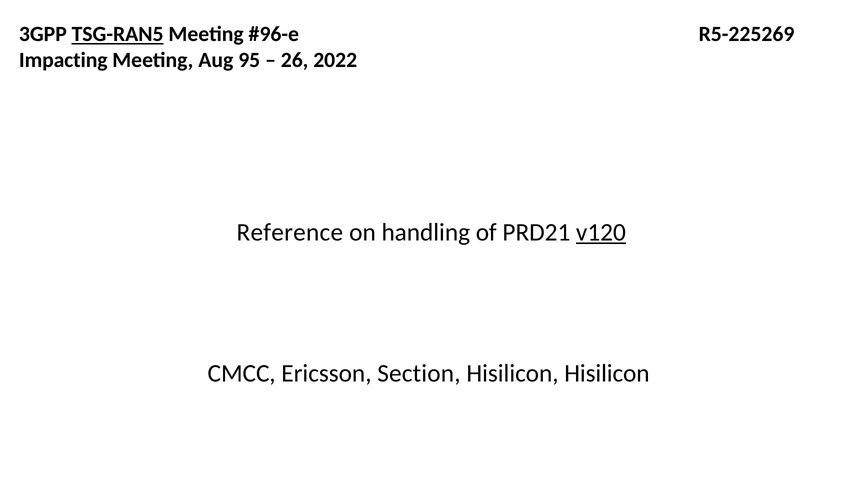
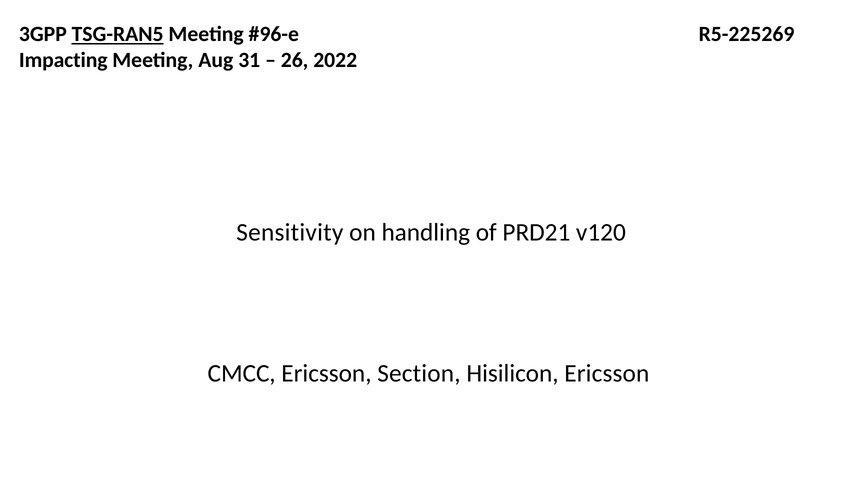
95: 95 -> 31 (249, 60)
Reference: Reference -> Sensitivity (290, 232)
v120 underline: present -> none (601, 232)
Hisilicon Hisilicon: Hisilicon -> Ericsson (607, 373)
